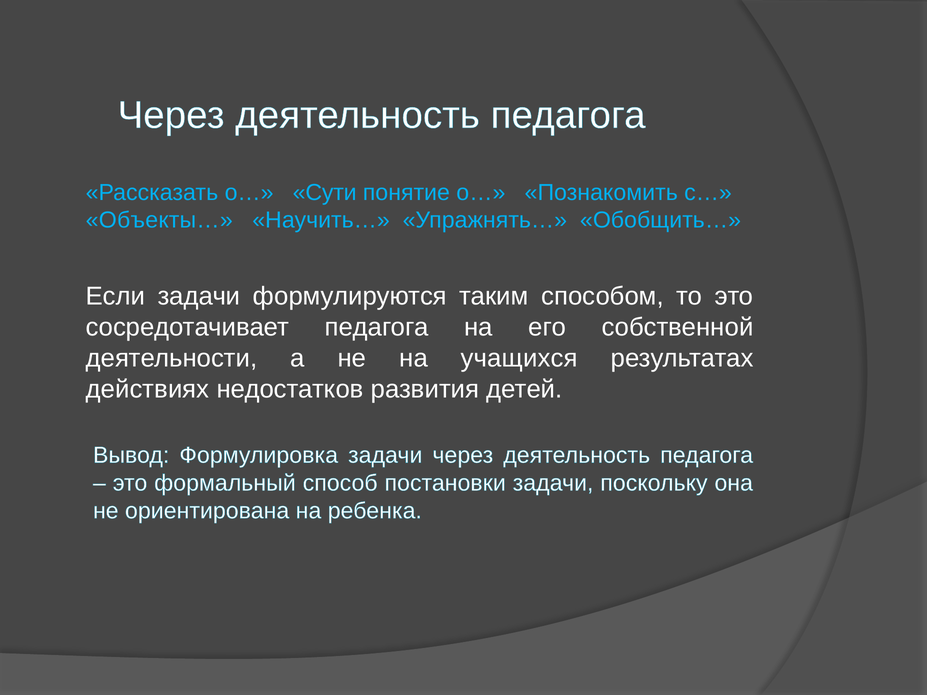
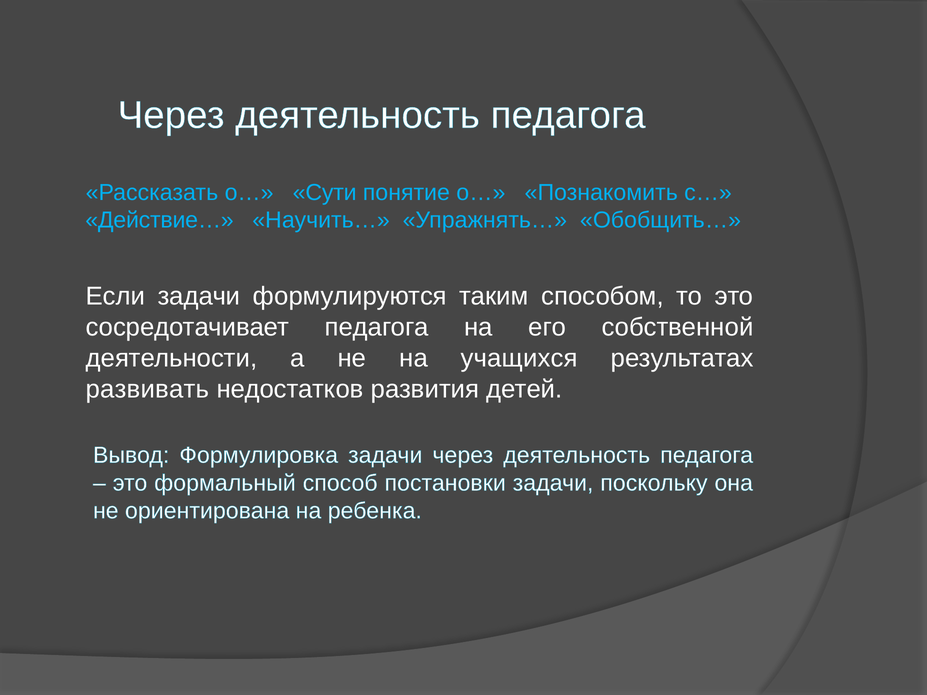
Объекты…: Объекты… -> Действие… (159, 220)
действиях: действиях -> развивать (147, 389)
